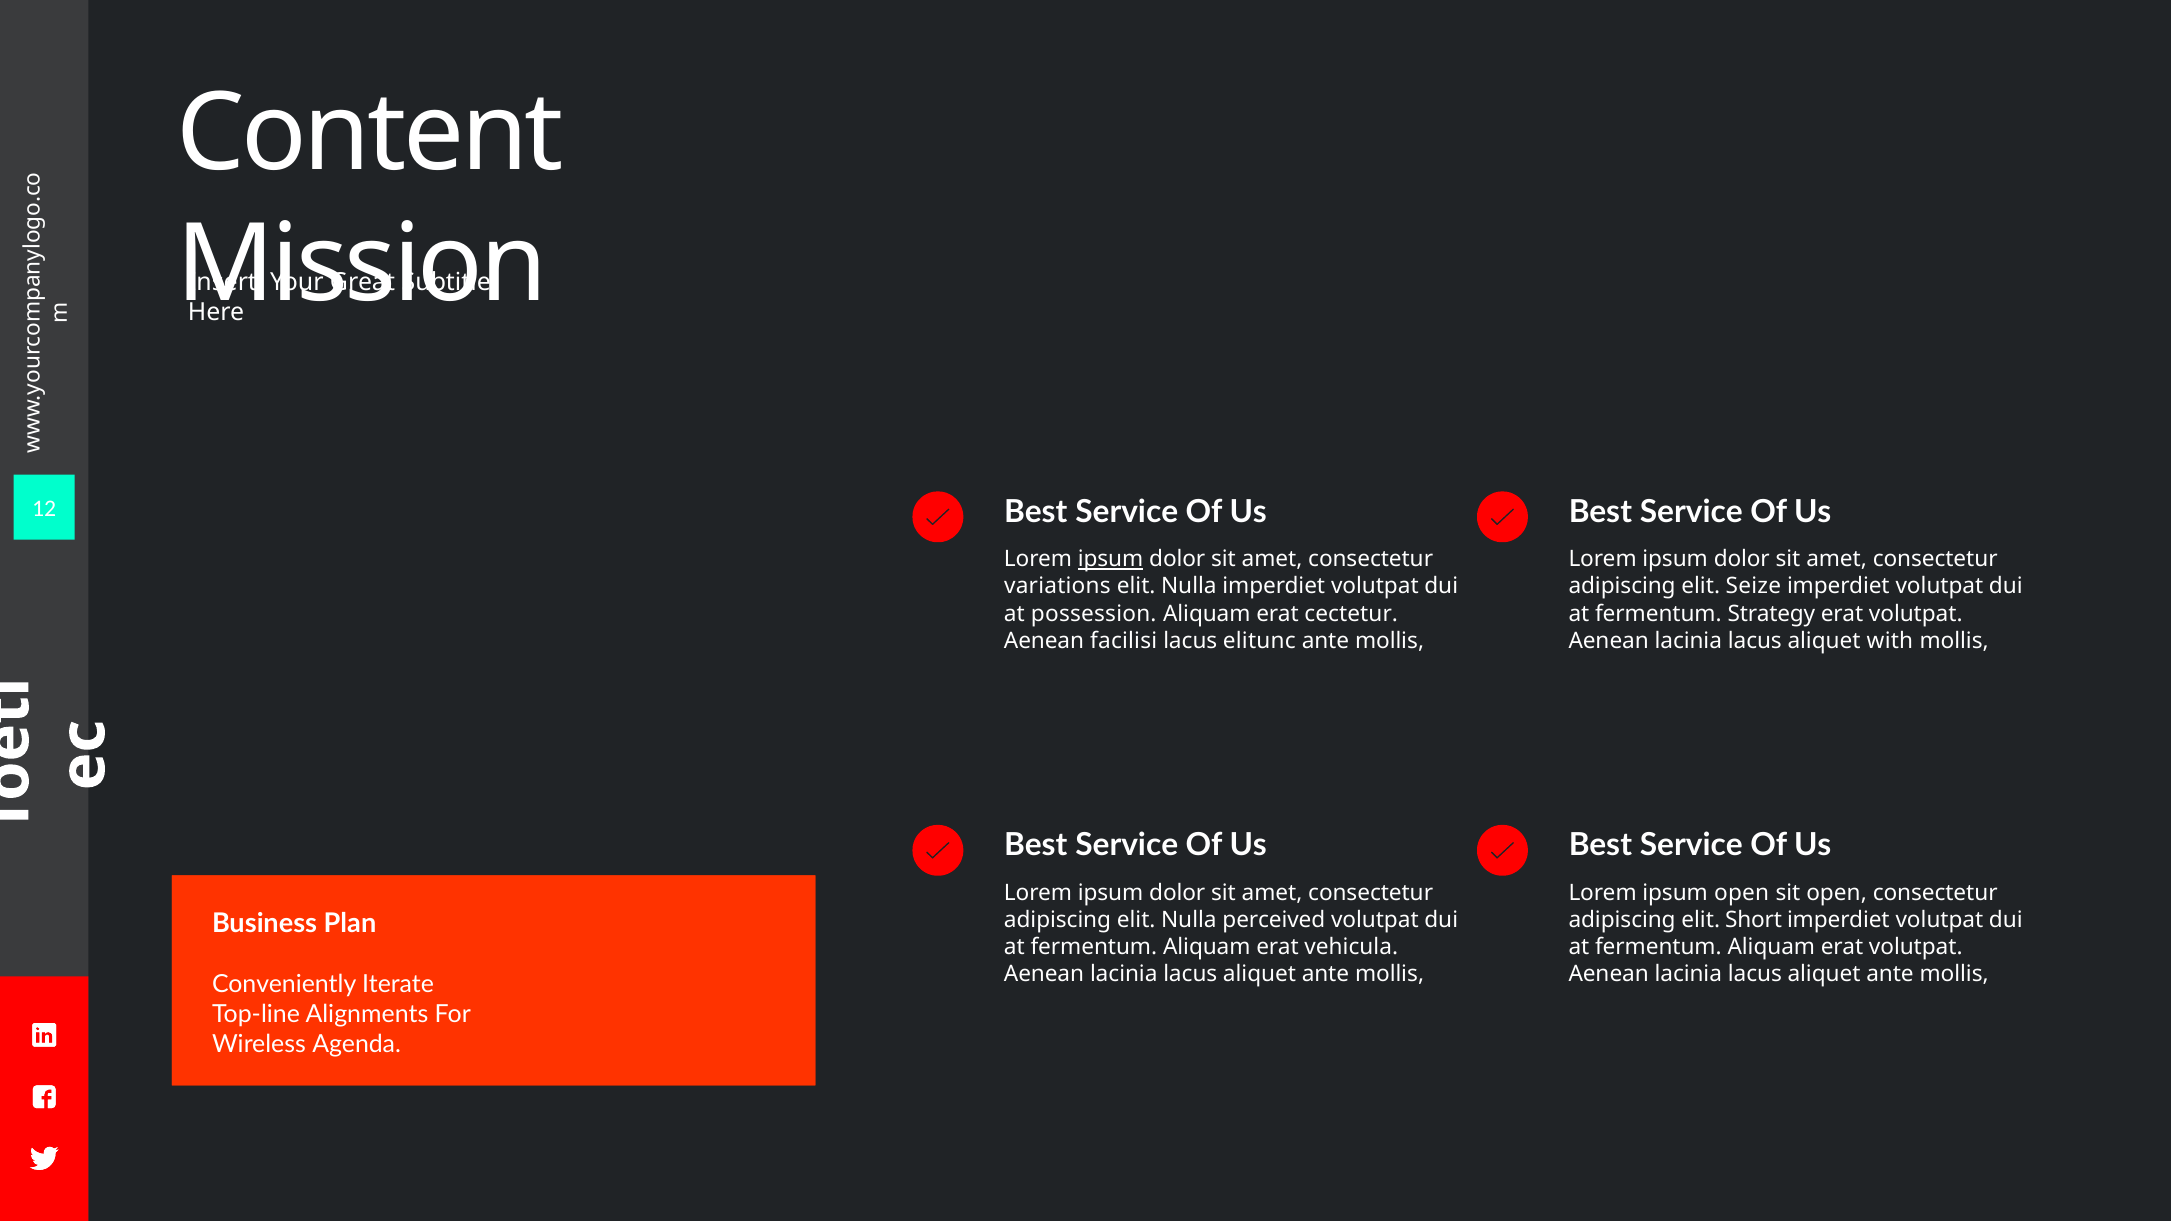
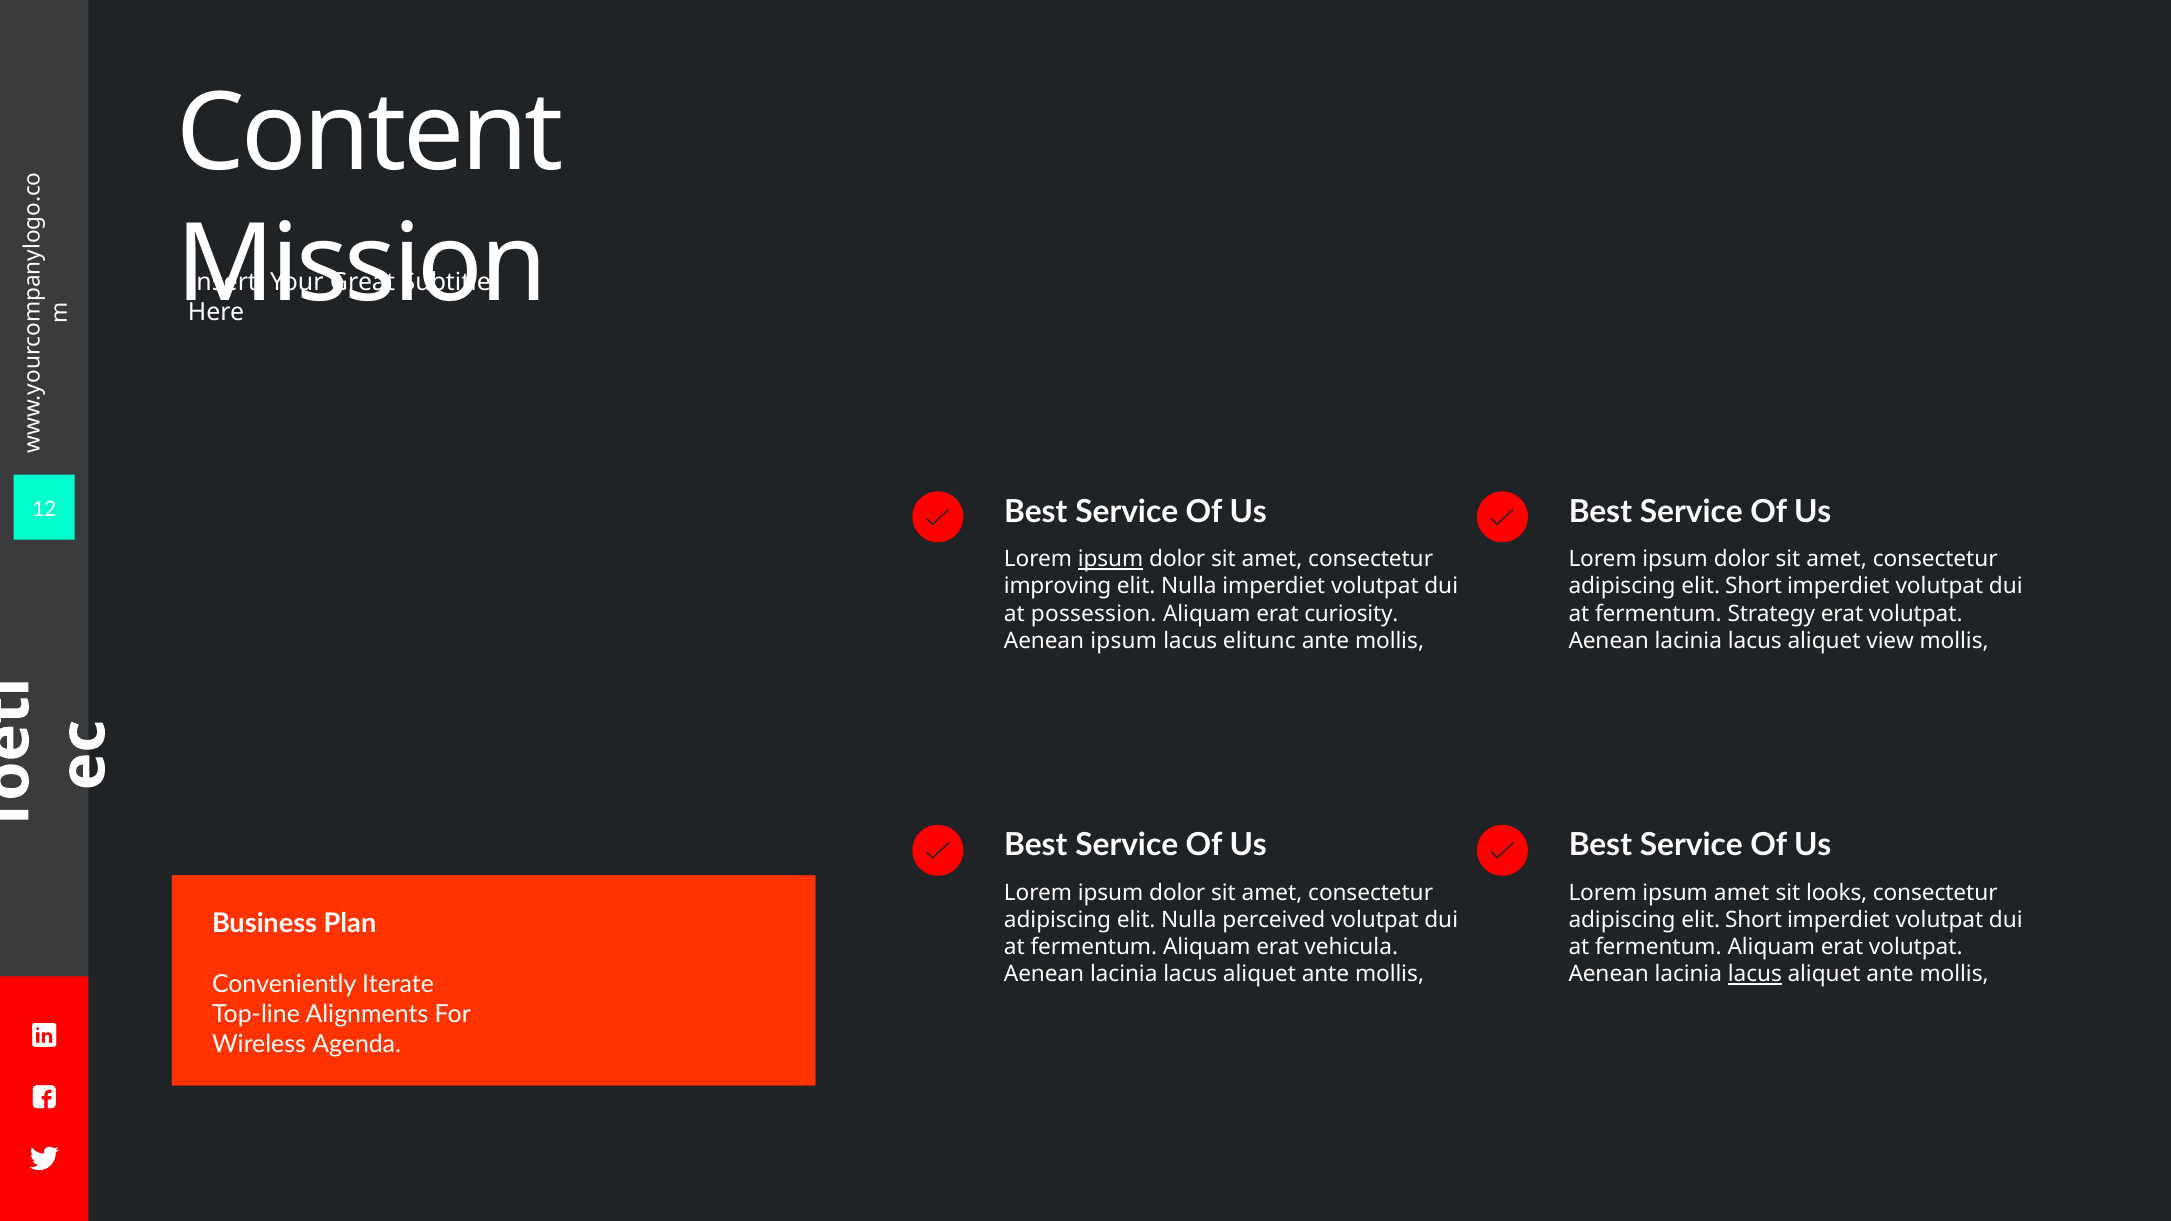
variations: variations -> improving (1058, 587)
Seize: Seize -> Short (1754, 587)
cectetur: cectetur -> curiosity (1351, 614)
Aenean facilisi: facilisi -> ipsum (1124, 641)
with: with -> view (1890, 641)
ipsum open: open -> amet (1742, 893)
sit open: open -> looks (1837, 893)
lacus underline: none -> present (1755, 974)
